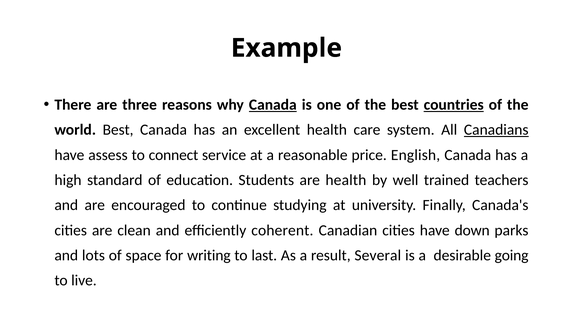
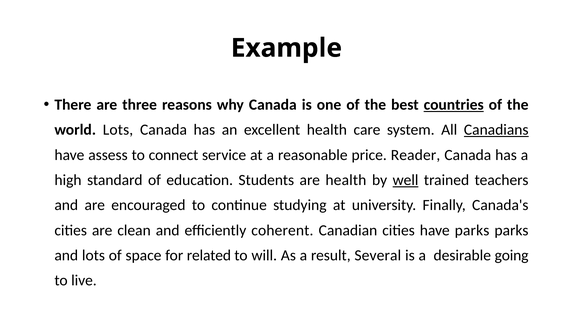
Canada underline: present -> none (273, 105)
world Best: Best -> Lots (118, 130)
English: English -> Reader (416, 155)
well underline: none -> present (406, 180)
have down: down -> parks (472, 230)
writing: writing -> related (209, 256)
last: last -> will (264, 256)
